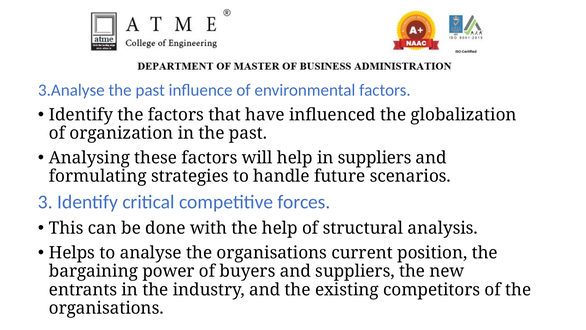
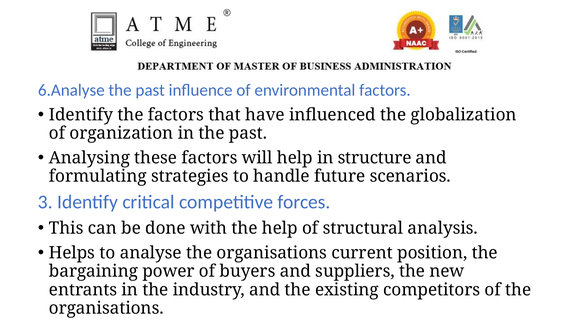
3.Analyse: 3.Analyse -> 6.Analyse (71, 90)
in suppliers: suppliers -> structure (375, 158)
